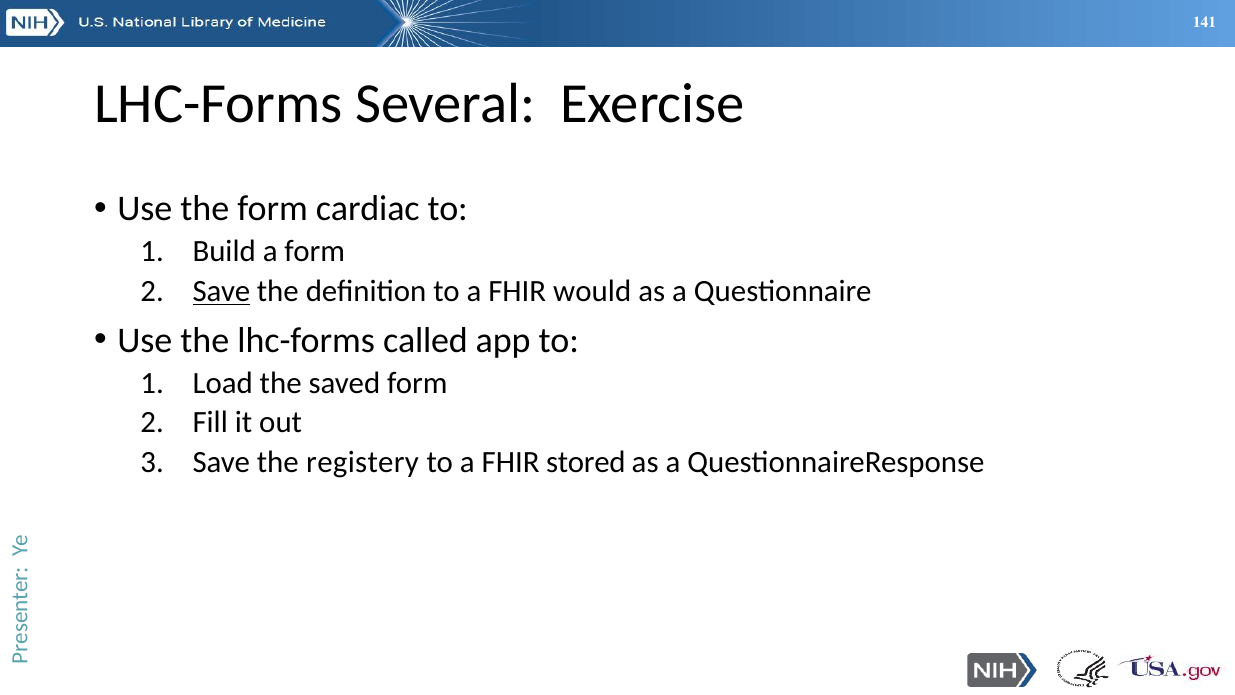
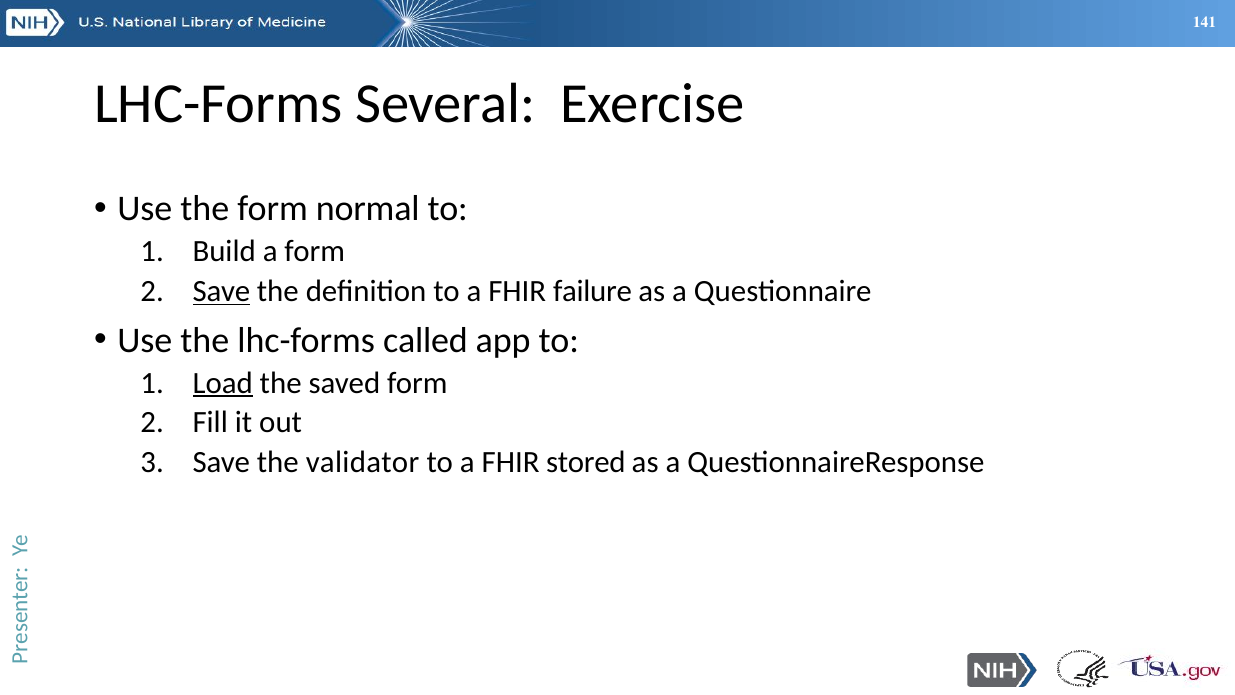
cardiac: cardiac -> normal (368, 209)
would: would -> failure (592, 291)
Load underline: none -> present (223, 383)
registery: registery -> validator (363, 462)
